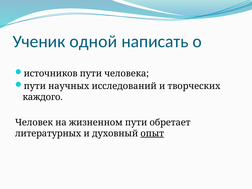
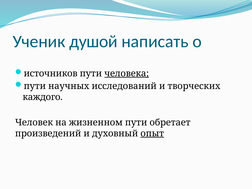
одной: одной -> душой (93, 42)
человека underline: none -> present (127, 73)
литературных: литературных -> произведений (48, 133)
